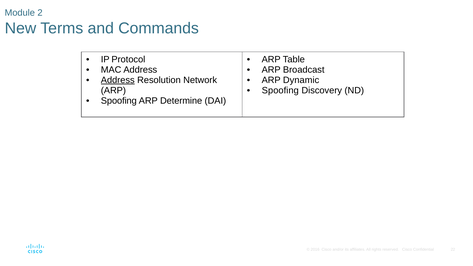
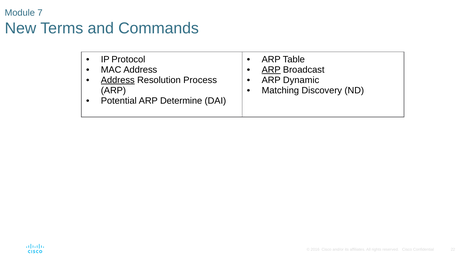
2: 2 -> 7 (40, 13)
ARP underline: none -> present (271, 70)
Network: Network -> Process (200, 80)
Spoofing: Spoofing -> Matching (280, 91)
Spoofing: Spoofing -> Potential (119, 101)
